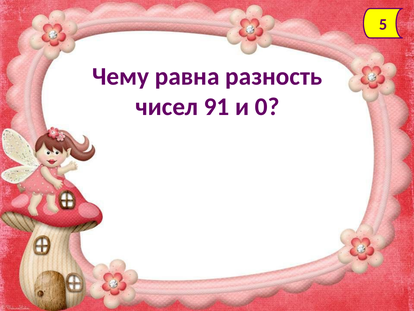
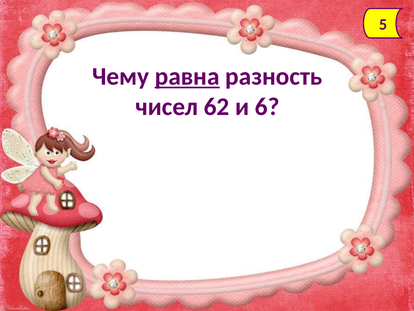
равна underline: none -> present (187, 76)
91: 91 -> 62 (217, 107)
0: 0 -> 6 (267, 107)
